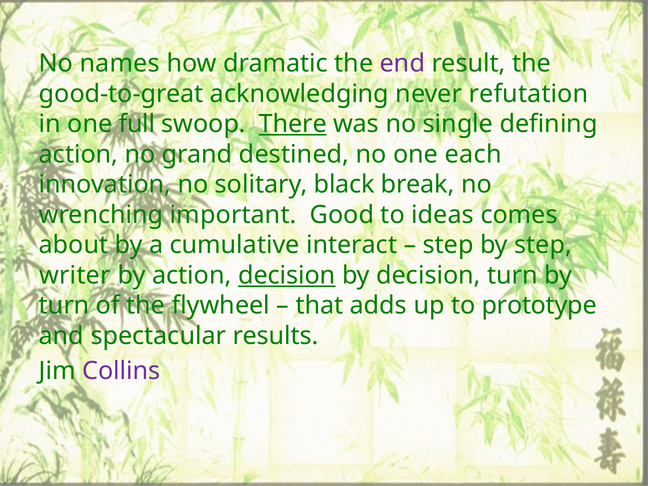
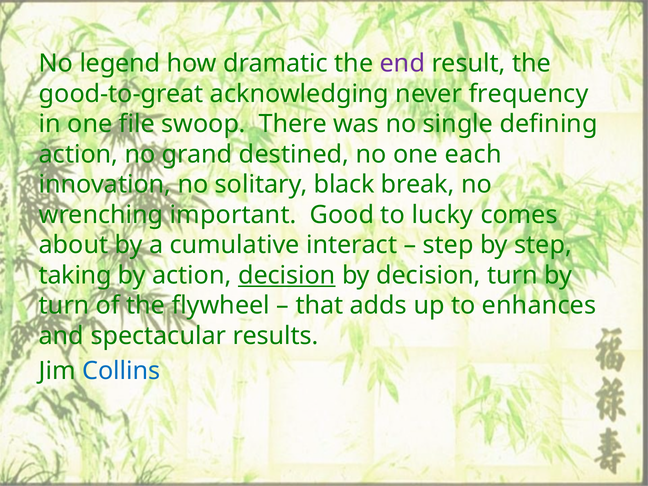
names: names -> legend (120, 64)
refutation: refutation -> frequency (529, 94)
full: full -> file (137, 124)
There underline: present -> none (293, 124)
ideas: ideas -> lucky (442, 215)
writer: writer -> taking (75, 275)
prototype: prototype -> enhances (539, 306)
Collins colour: purple -> blue (121, 371)
